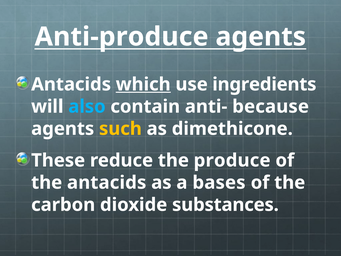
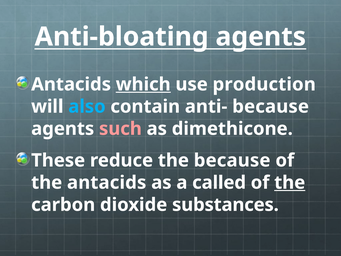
Anti-produce: Anti-produce -> Anti-bloating (122, 37)
ingredients: ingredients -> production (264, 84)
such colour: yellow -> pink (120, 129)
the produce: produce -> because (232, 160)
bases: bases -> called (219, 182)
the underline: none -> present (290, 182)
